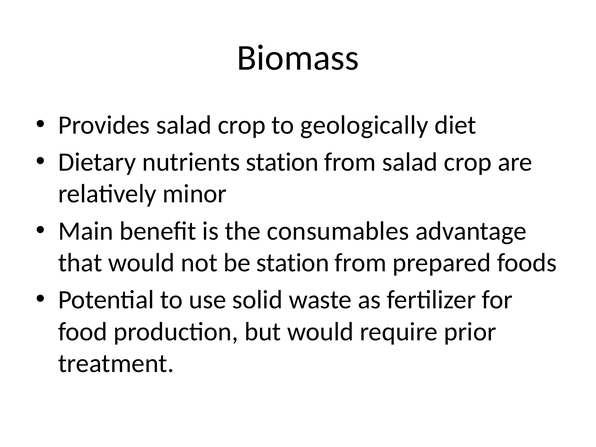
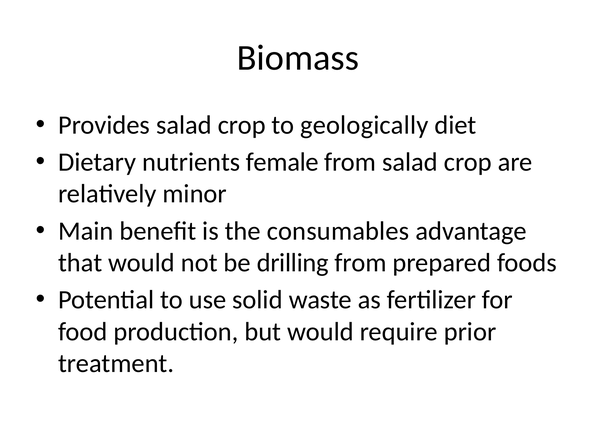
nutrients station: station -> female (282, 162)
be station: station -> drilling (293, 263)
